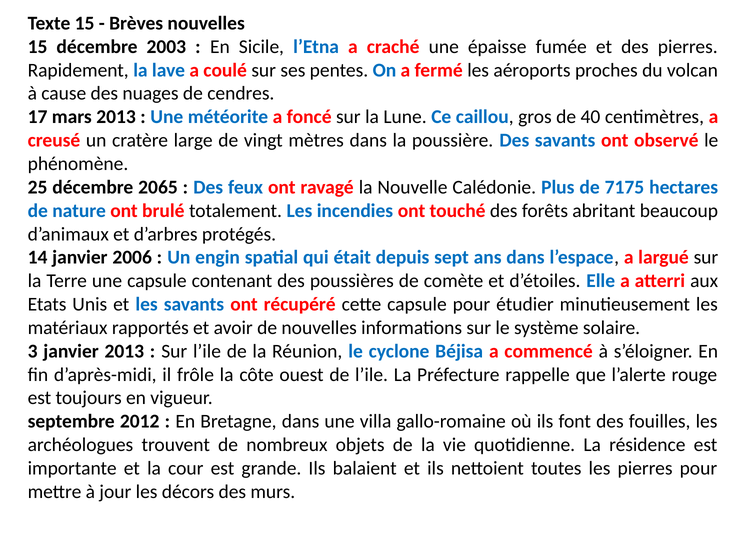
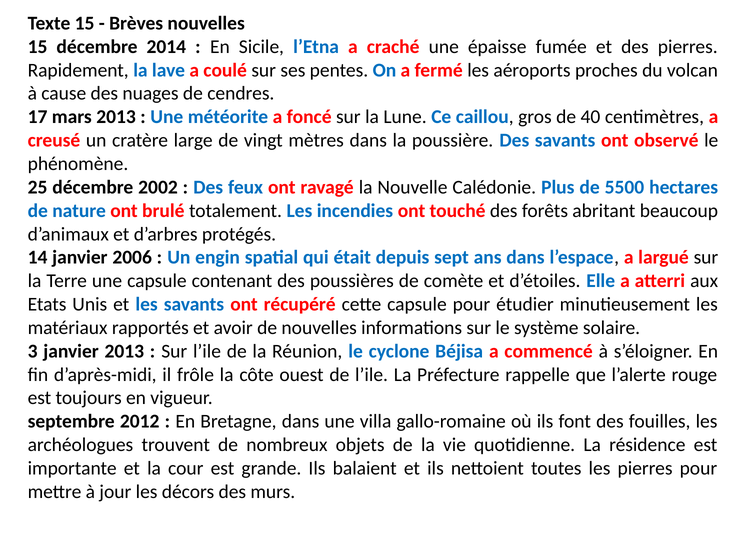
2003: 2003 -> 2014 (166, 47)
2065: 2065 -> 2002 (158, 187)
7175: 7175 -> 5500 (624, 187)
